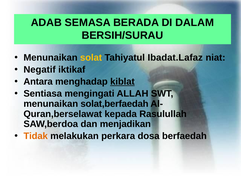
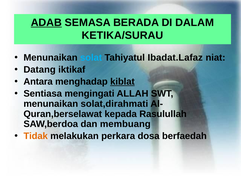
ADAB underline: none -> present (46, 22)
BERSIH/SURAU: BERSIH/SURAU -> KETIKA/SURAU (122, 35)
solat colour: yellow -> light blue (91, 57)
Negatif: Negatif -> Datang (40, 70)
solat,berfaedah: solat,berfaedah -> solat,dirahmati (114, 104)
menjadikan: menjadikan -> membuang (125, 124)
